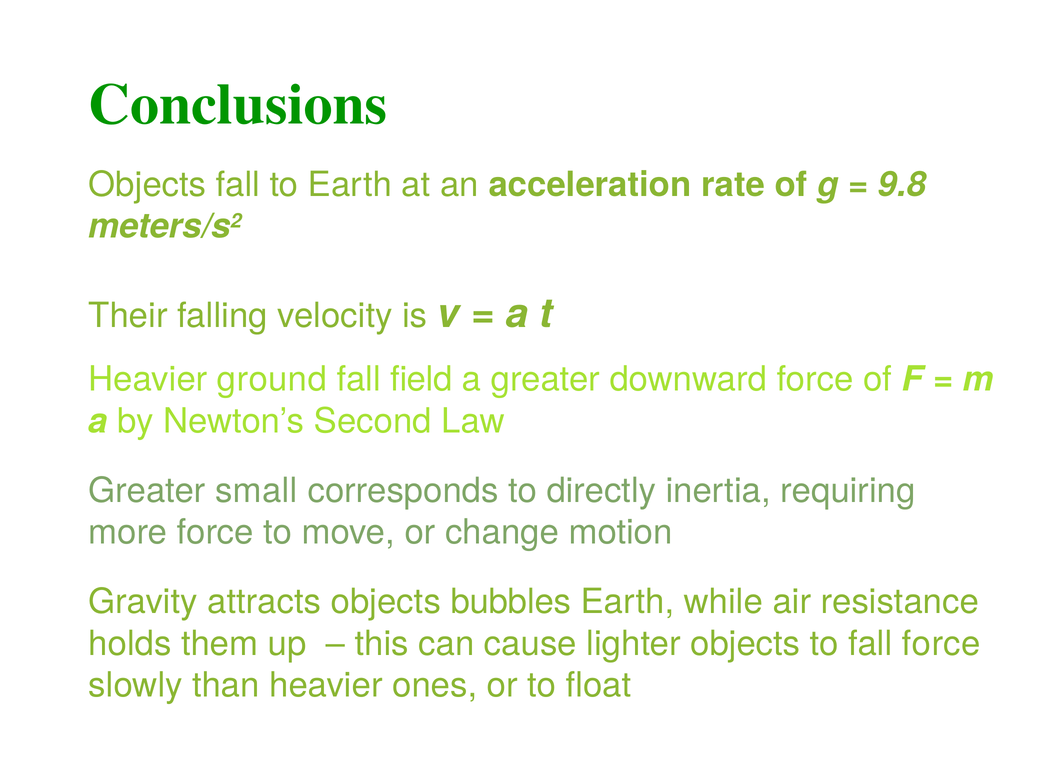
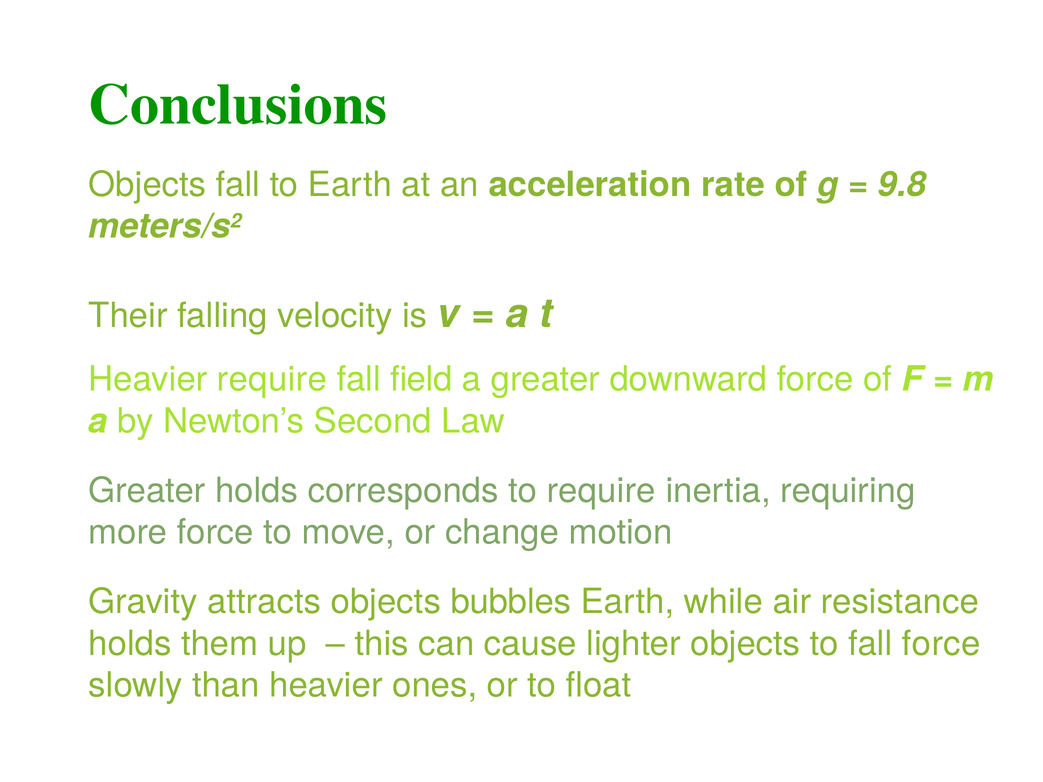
Heavier ground: ground -> require (272, 380)
Greater small: small -> holds (257, 491)
to directly: directly -> require (601, 491)
